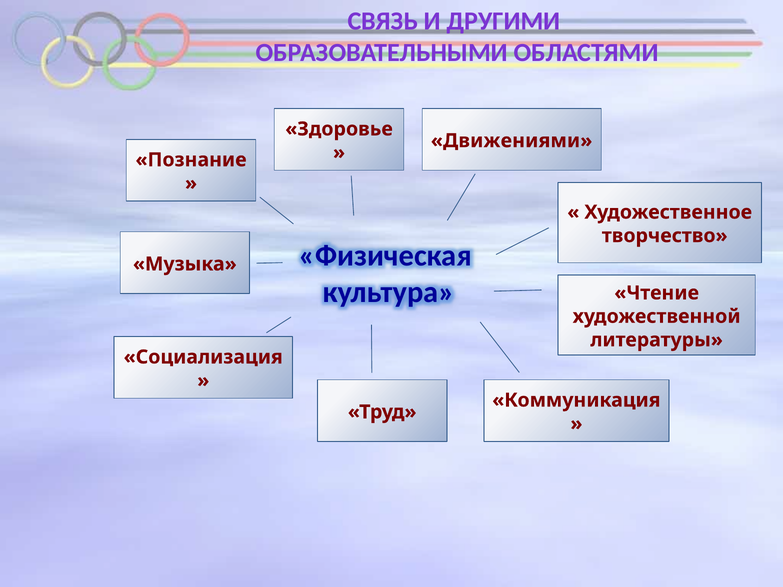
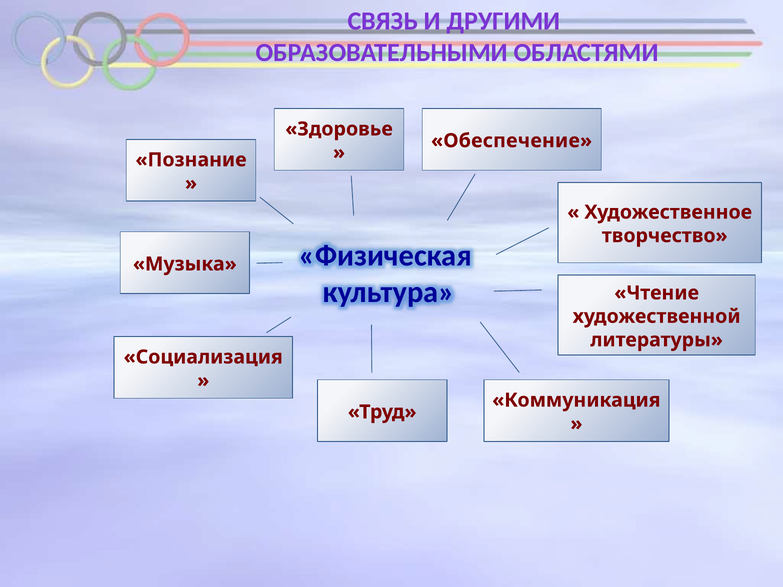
Движениями: Движениями -> Обеспечение (512, 141)
